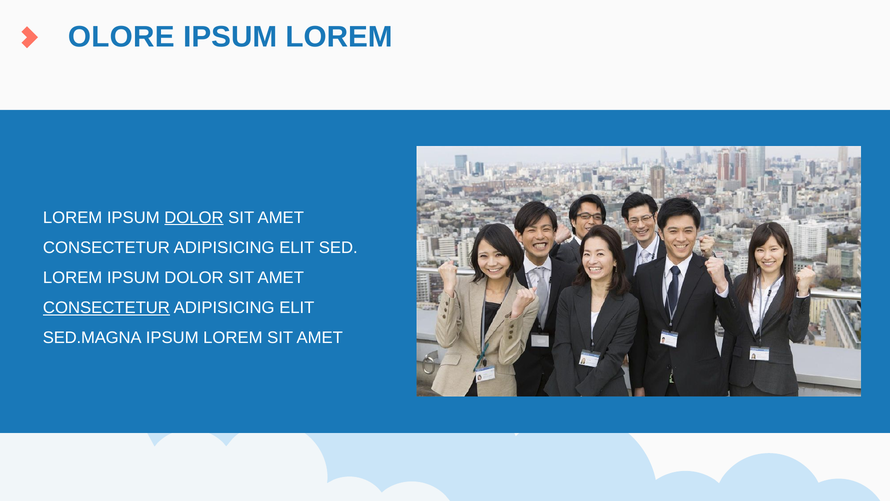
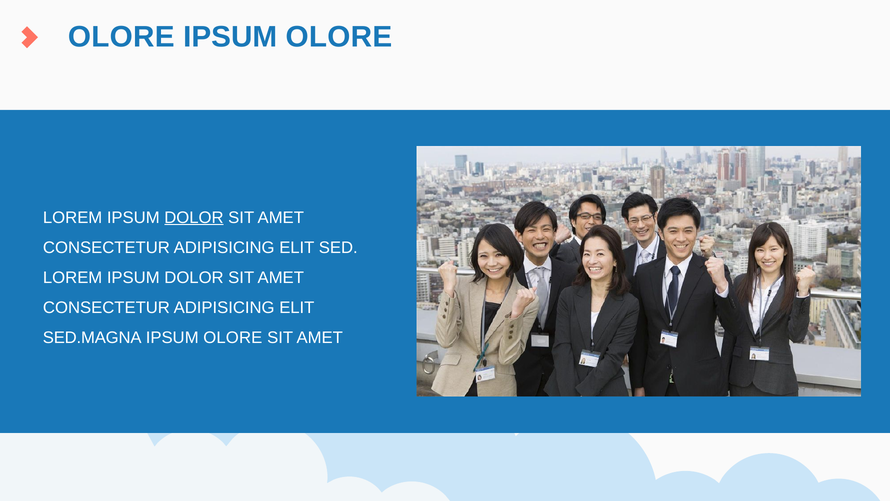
LOREM: LOREM -> OLORE (339, 37)
CONSECTETUR underline: present -> none (106, 307)
LOREM: LOREM -> OLORE (233, 337)
